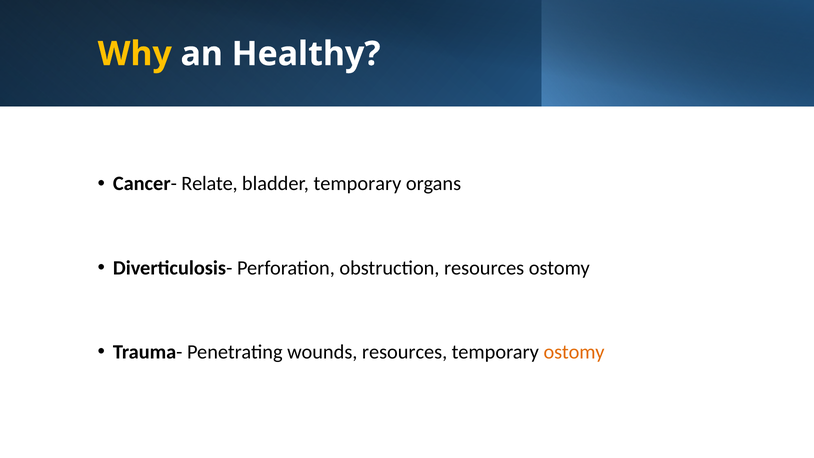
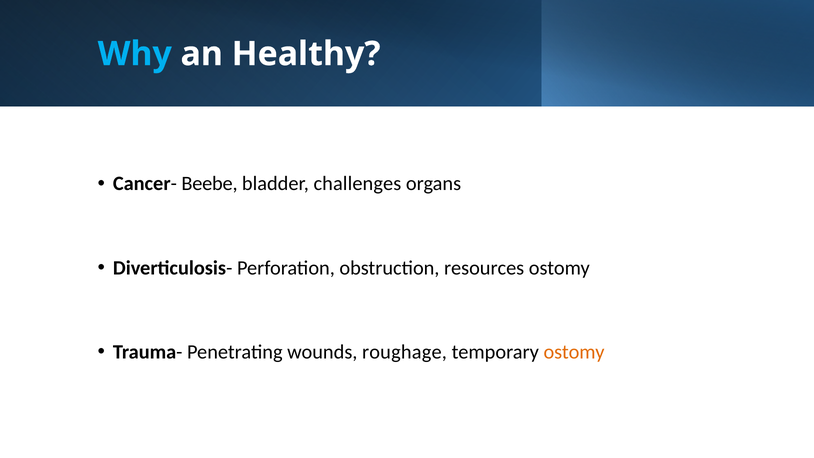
Why colour: yellow -> light blue (135, 54)
Relate: Relate -> Beebe (209, 184)
bladder temporary: temporary -> challenges (357, 184)
wounds resources: resources -> roughage (404, 352)
